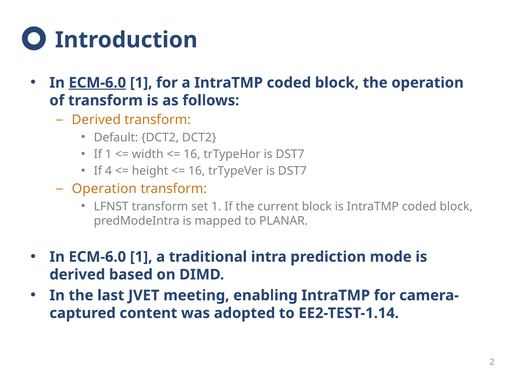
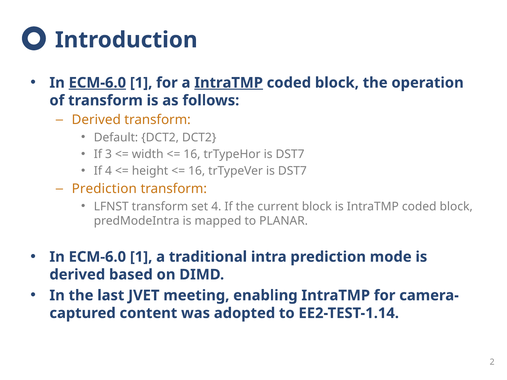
IntraTMP underline: none -> present (229, 83)
If 1: 1 -> 3 (108, 154)
Operation: Operation -> Prediction (104, 189)
set 1: 1 -> 4 (216, 207)
